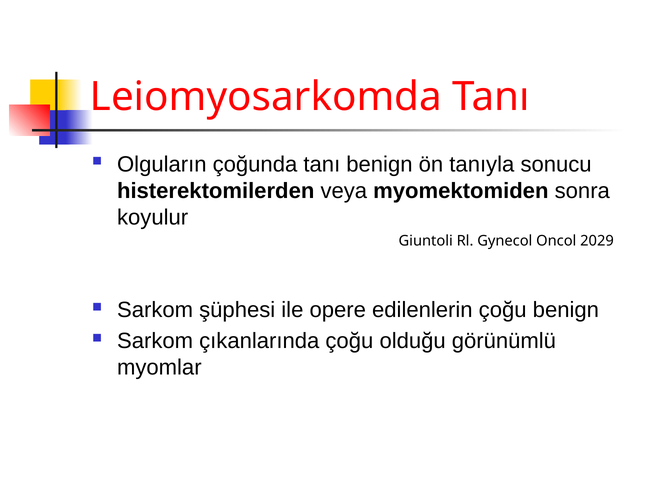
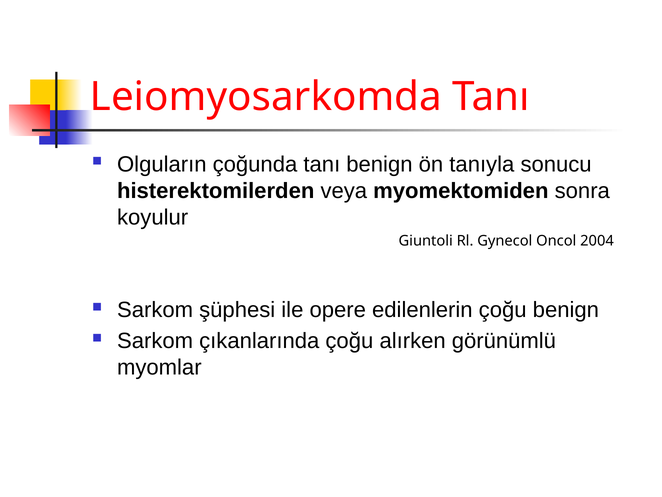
2029: 2029 -> 2004 (597, 241)
olduğu: olduğu -> alırken (413, 341)
